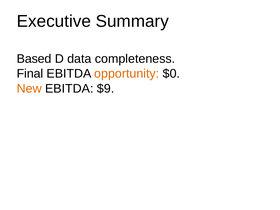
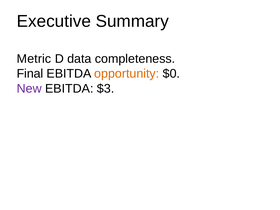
Based: Based -> Metric (34, 59)
New colour: orange -> purple (29, 89)
$9: $9 -> $3 (106, 89)
